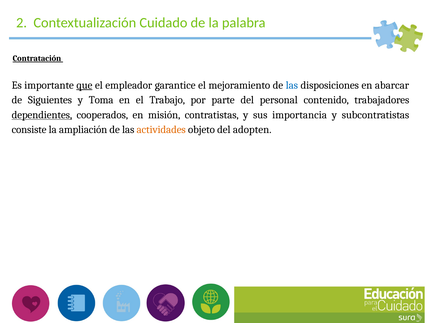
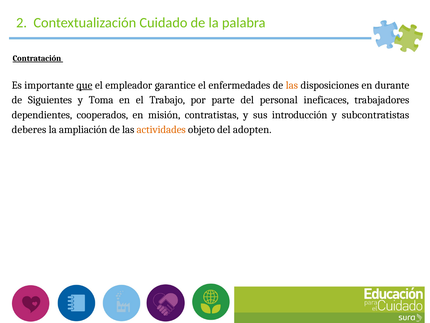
mejoramiento: mejoramiento -> enfermedades (239, 85)
las colour: blue -> orange (292, 85)
abarcar: abarcar -> durante (392, 85)
contenido: contenido -> ineficaces (326, 100)
dependientes underline: present -> none (42, 115)
importancia: importancia -> introducción (300, 115)
consiste: consiste -> deberes (29, 130)
